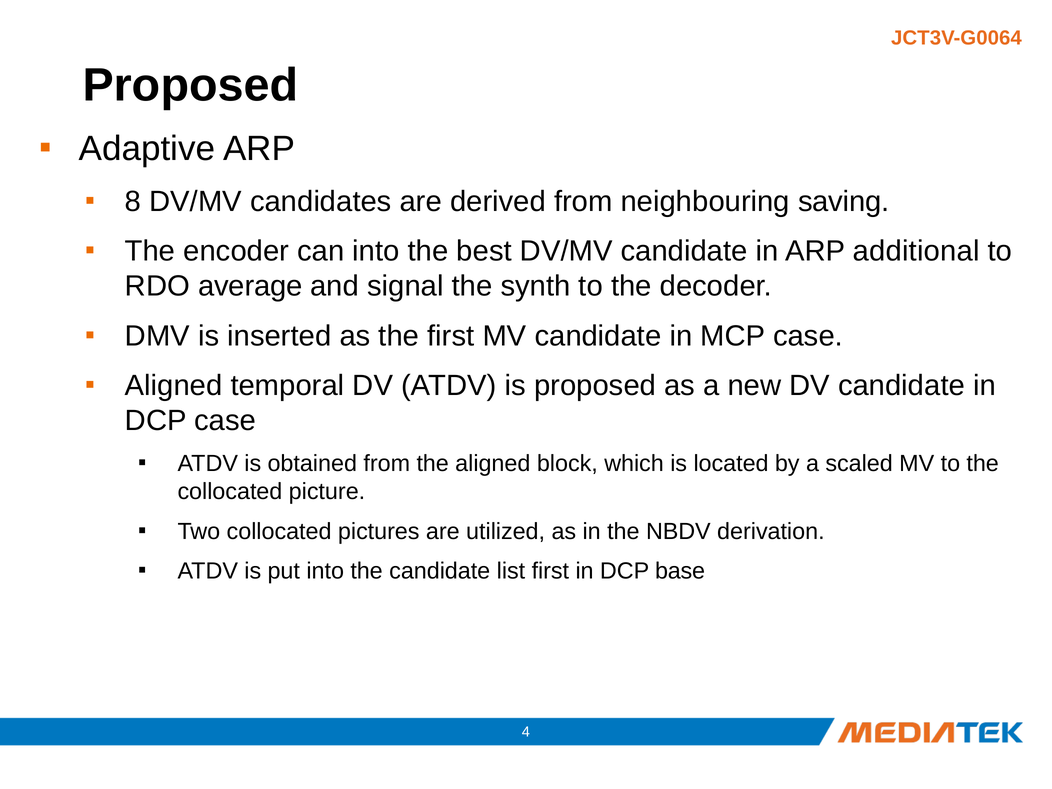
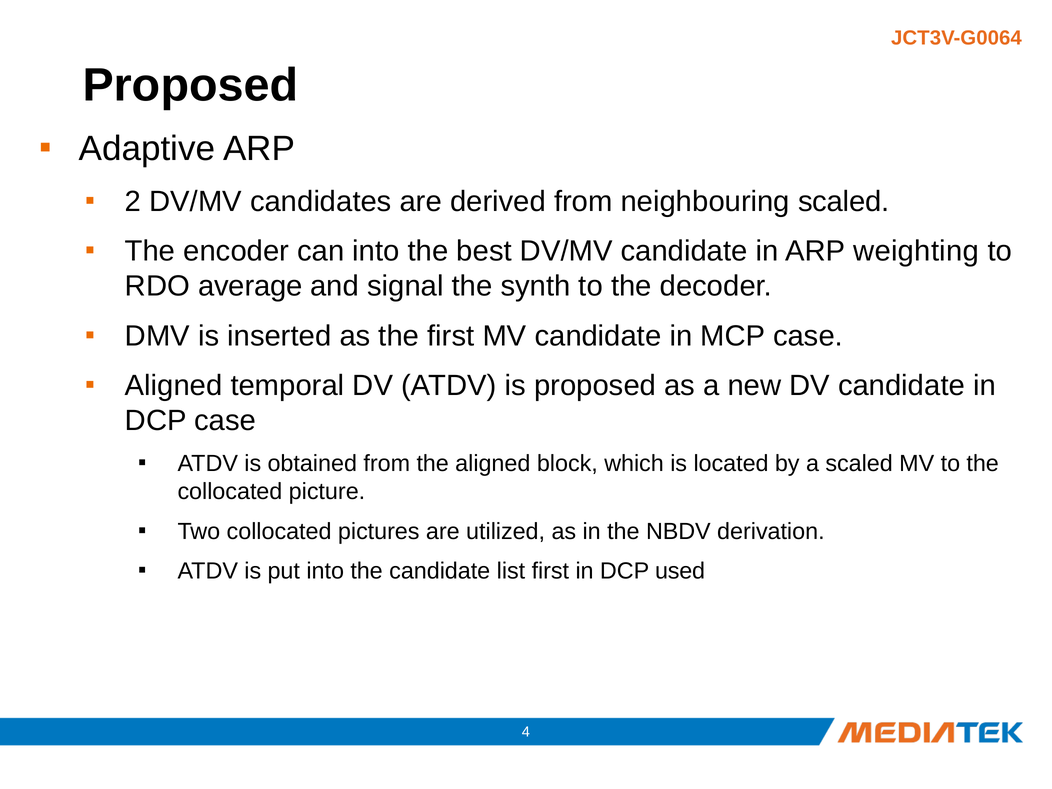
8: 8 -> 2 (133, 202)
neighbouring saving: saving -> scaled (844, 202)
additional: additional -> weighting (916, 251)
base: base -> used (680, 571)
